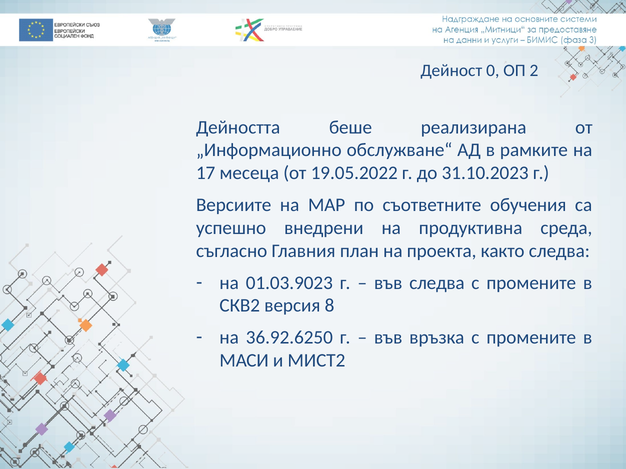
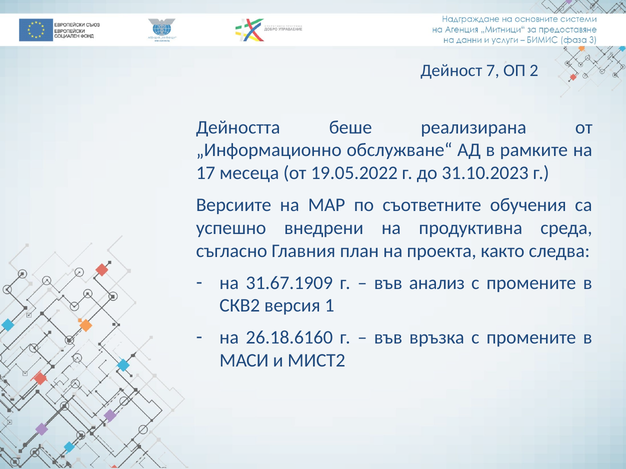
0: 0 -> 7 (493, 71)
01.03.9023: 01.03.9023 -> 31.67.1909 (289, 283)
във следва: следва -> анализ (437, 283)
8: 8 -> 1 (330, 306)
36.92.6250: 36.92.6250 -> 26.18.6160 (289, 338)
